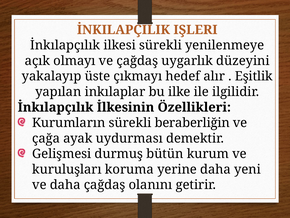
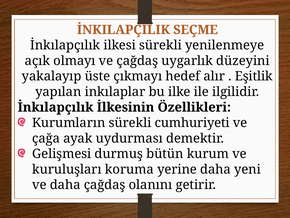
IŞLERI: IŞLERI -> SEÇME (196, 30)
beraberliğin: beraberliğin -> cumhuriyeti (192, 123)
